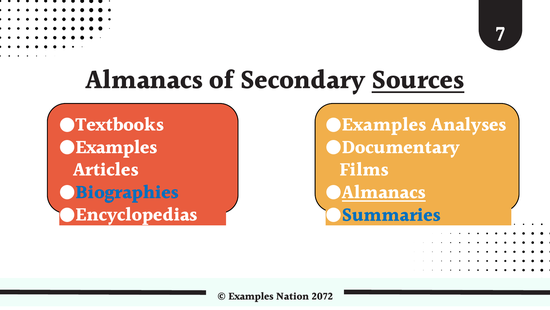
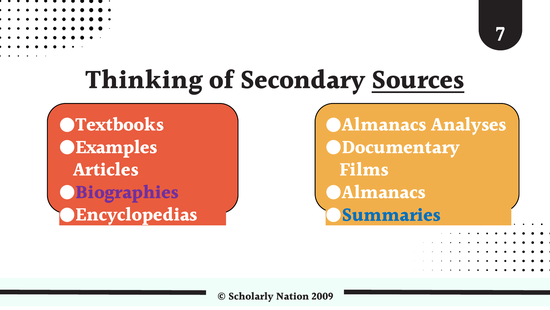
Almanacs: Almanacs -> Thinking (144, 81)
Examples: Examples -> Almanacs (384, 125)
Biographies colour: blue -> purple (127, 193)
Almanacs underline: present -> none (384, 193)
Examples: Examples -> Scholarly (251, 296)
2072: 2072 -> 2009 (322, 296)
